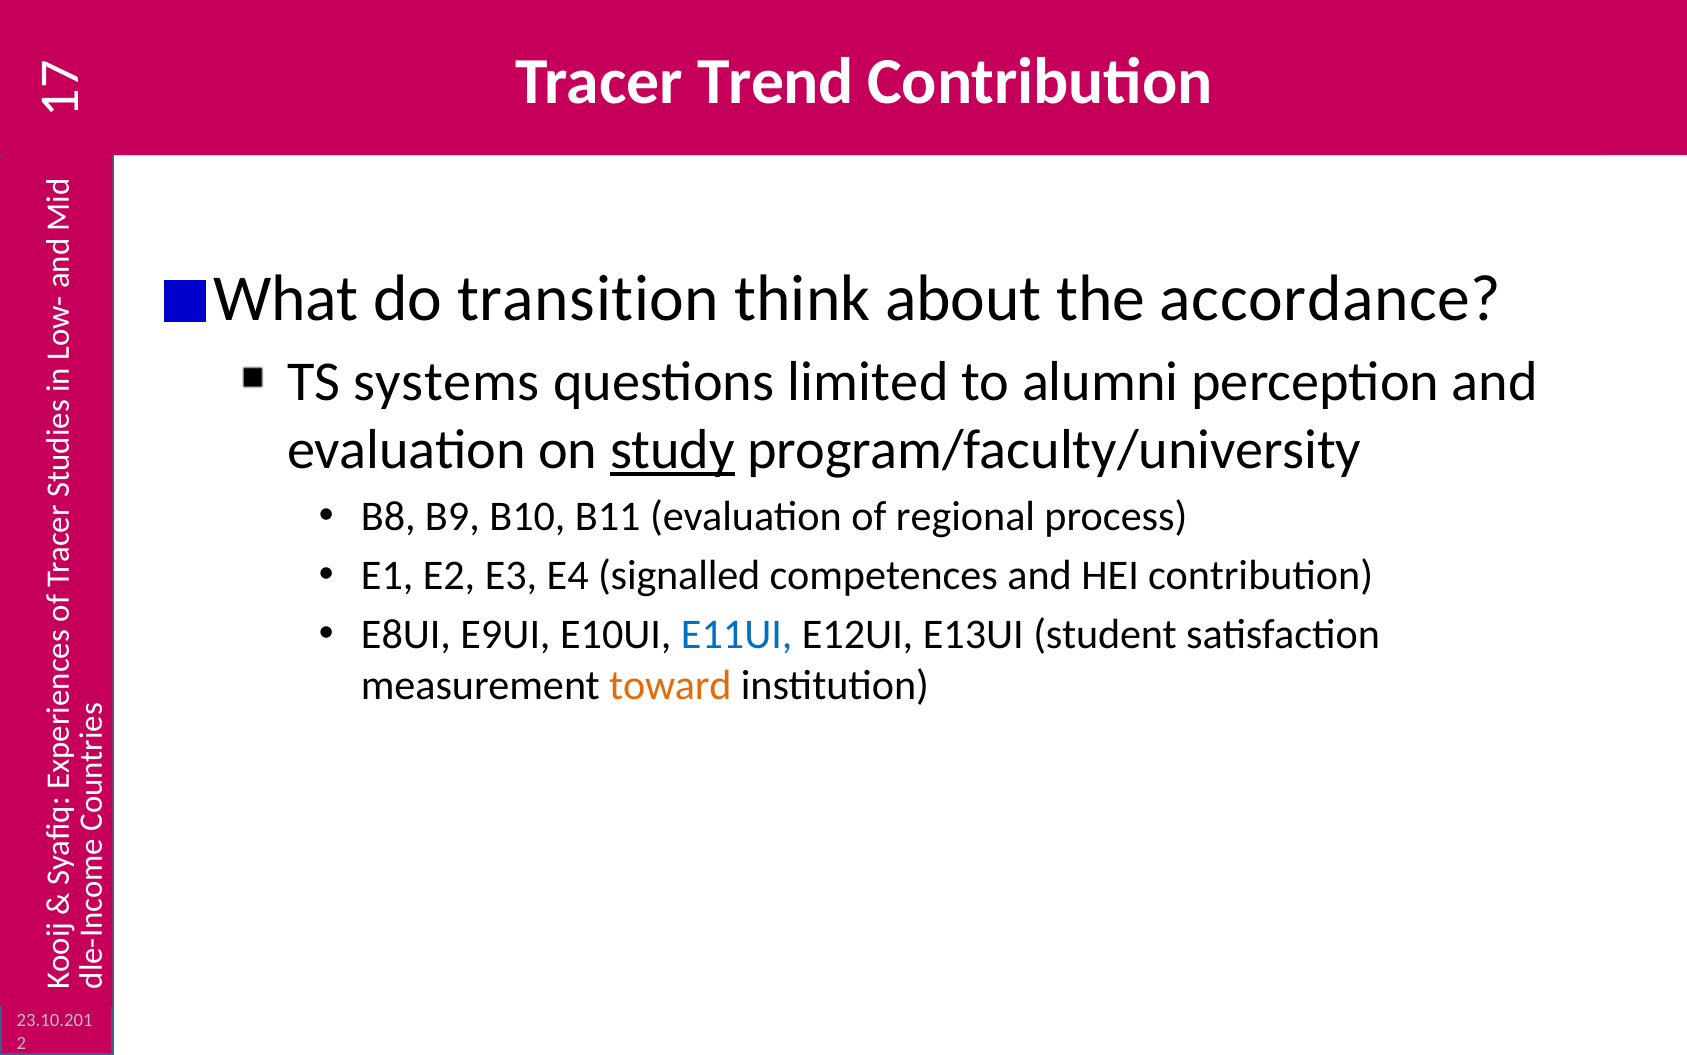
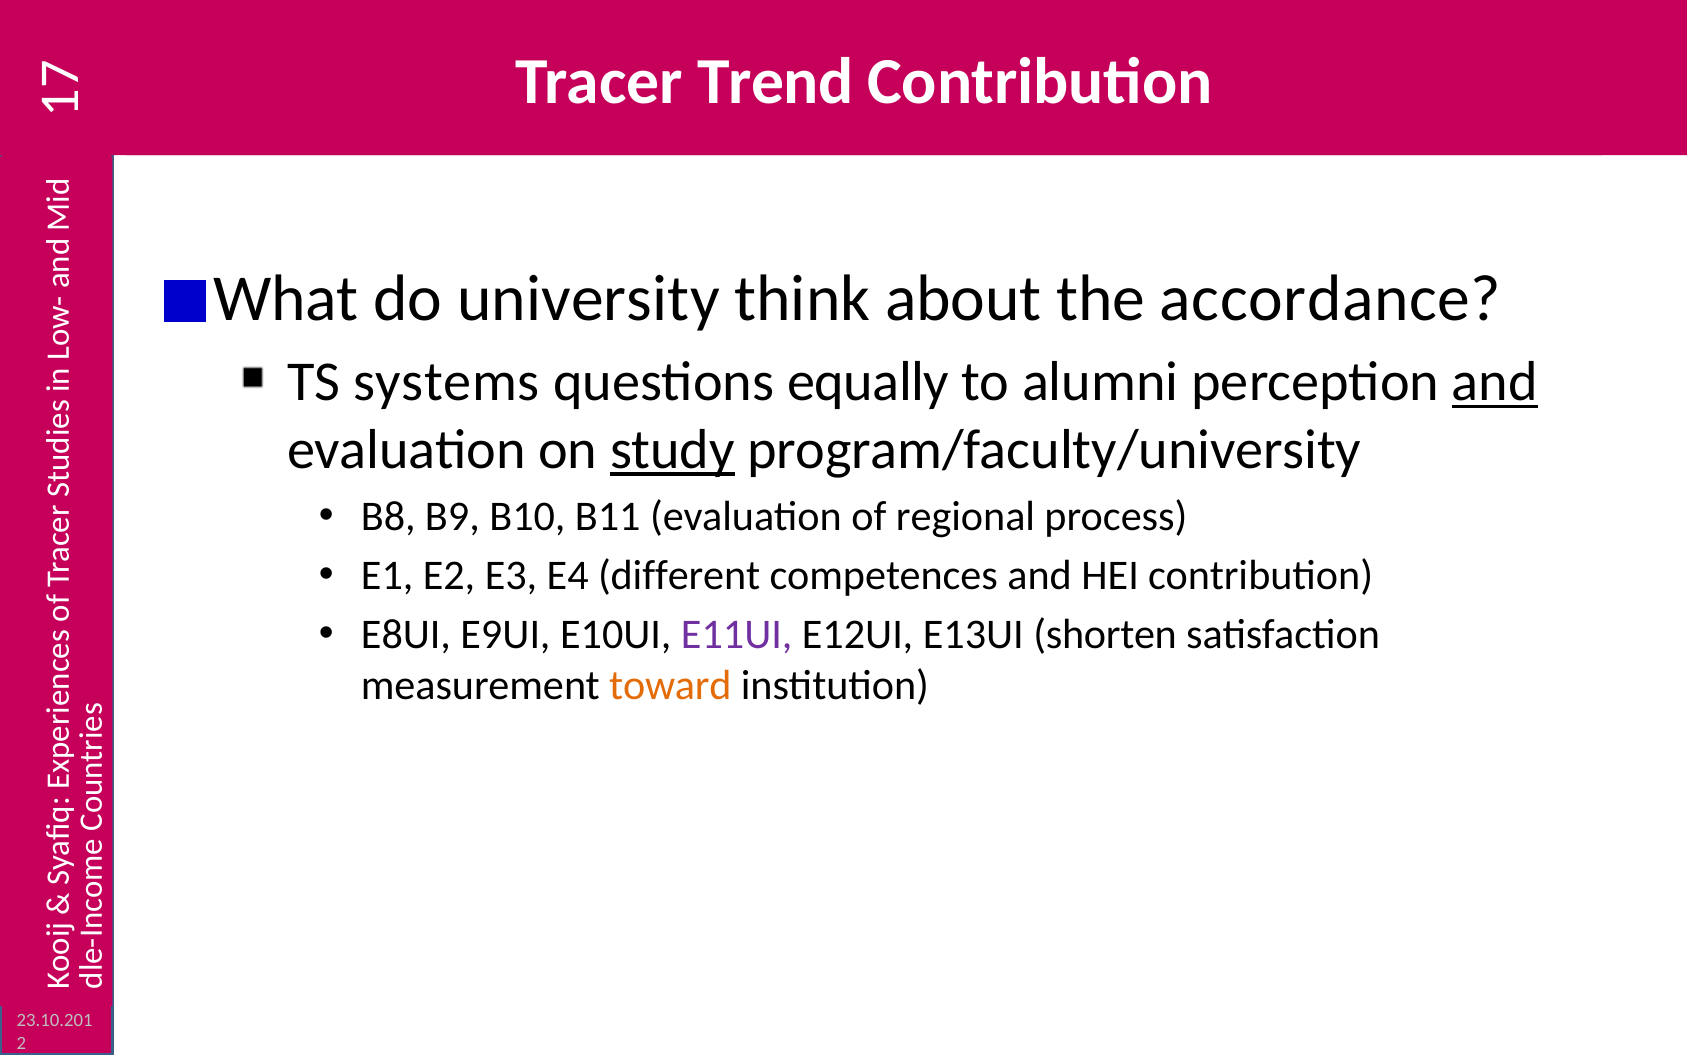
transition: transition -> university (588, 298)
limited: limited -> equally (868, 382)
and underline: none -> present (1495, 382)
signalled: signalled -> different (679, 575)
E11UI colour: blue -> purple (737, 634)
student: student -> shorten (1105, 634)
